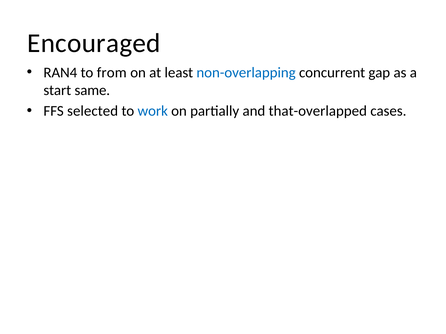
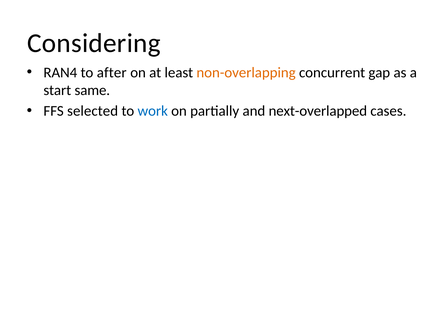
Encouraged: Encouraged -> Considering (94, 43)
from: from -> after (112, 73)
non-overlapping colour: blue -> orange (246, 73)
that-overlapped: that-overlapped -> next-overlapped (318, 111)
